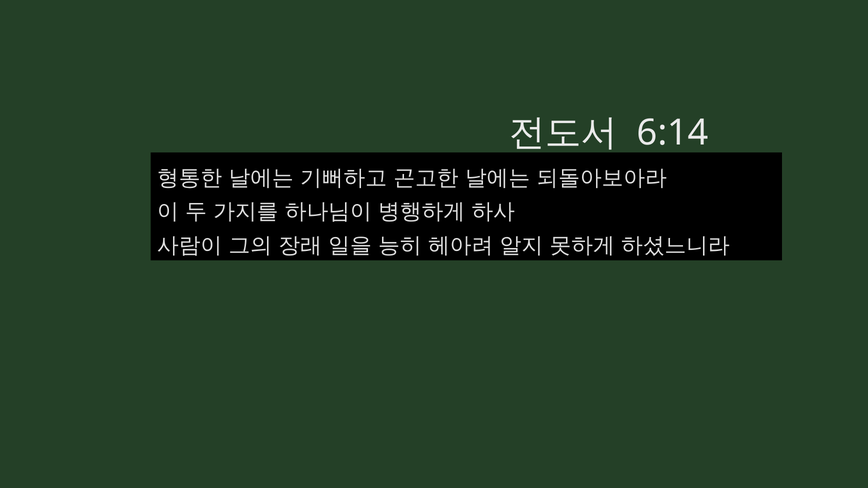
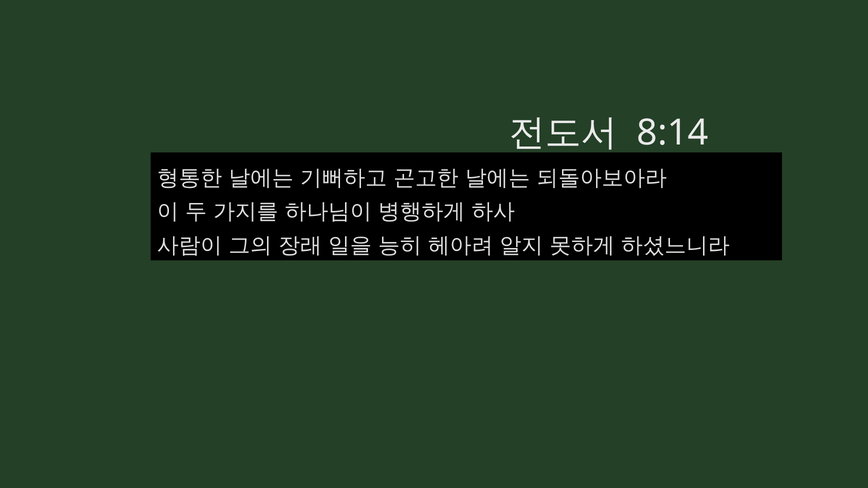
6:14: 6:14 -> 8:14 (673, 133)
